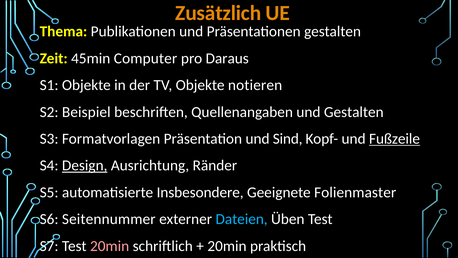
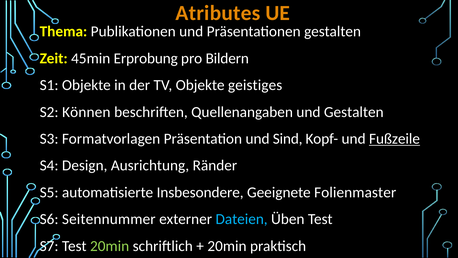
Zusätzlich: Zusätzlich -> Atributes (218, 13)
Computer: Computer -> Erprobung (146, 58)
Daraus: Daraus -> Bildern (227, 58)
notieren: notieren -> geistiges (255, 85)
Beispiel: Beispiel -> Können (86, 112)
Design underline: present -> none (85, 165)
20min colour: pink -> light green (110, 246)
